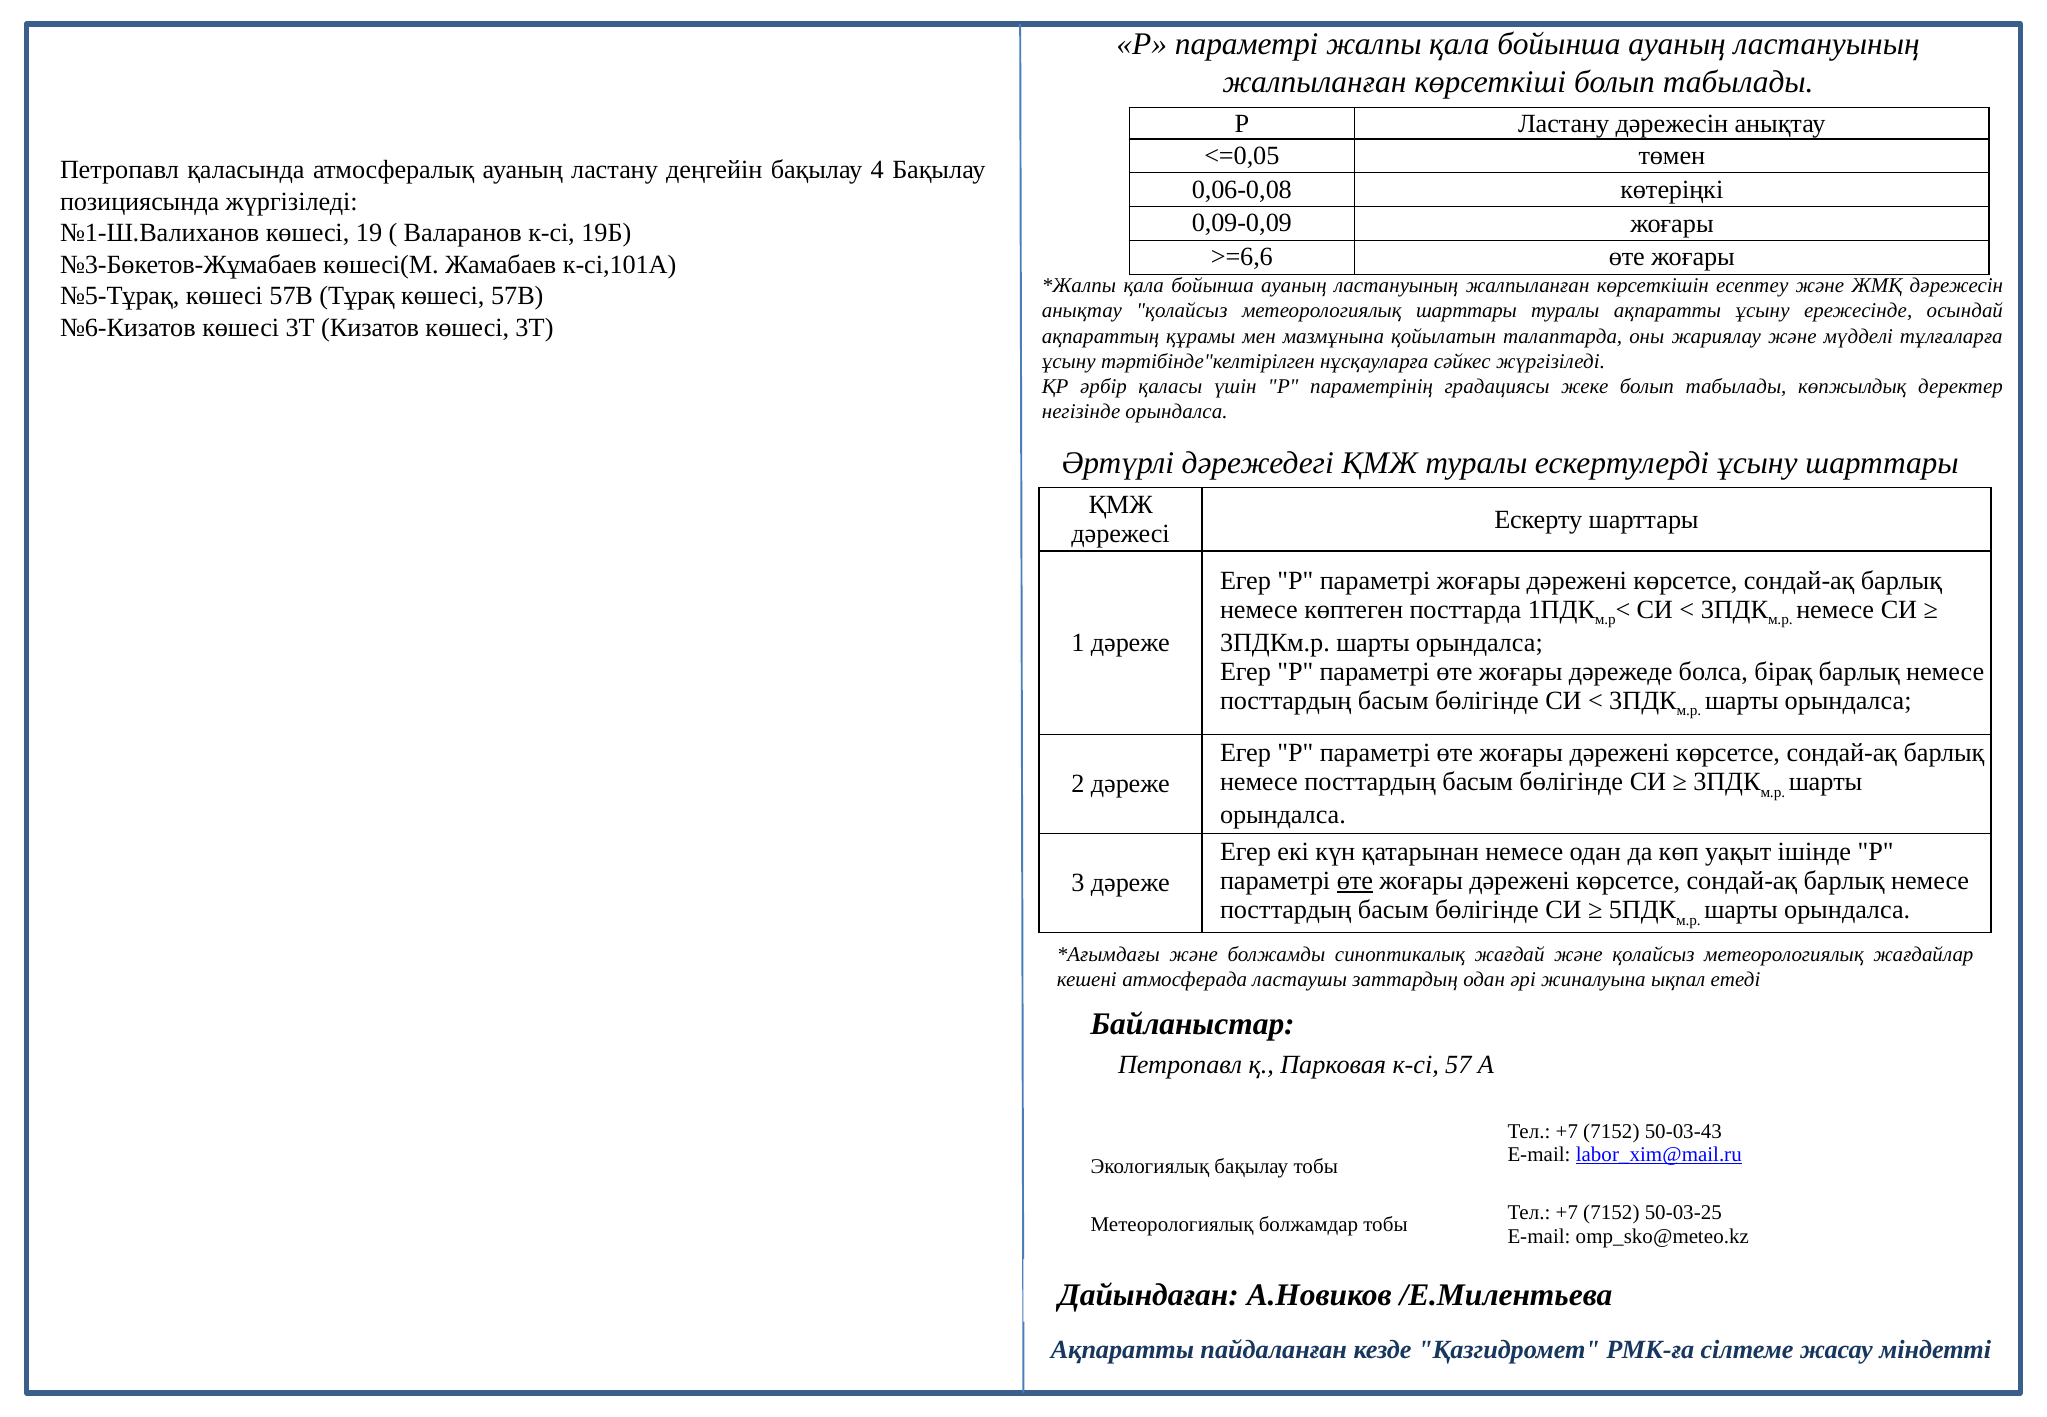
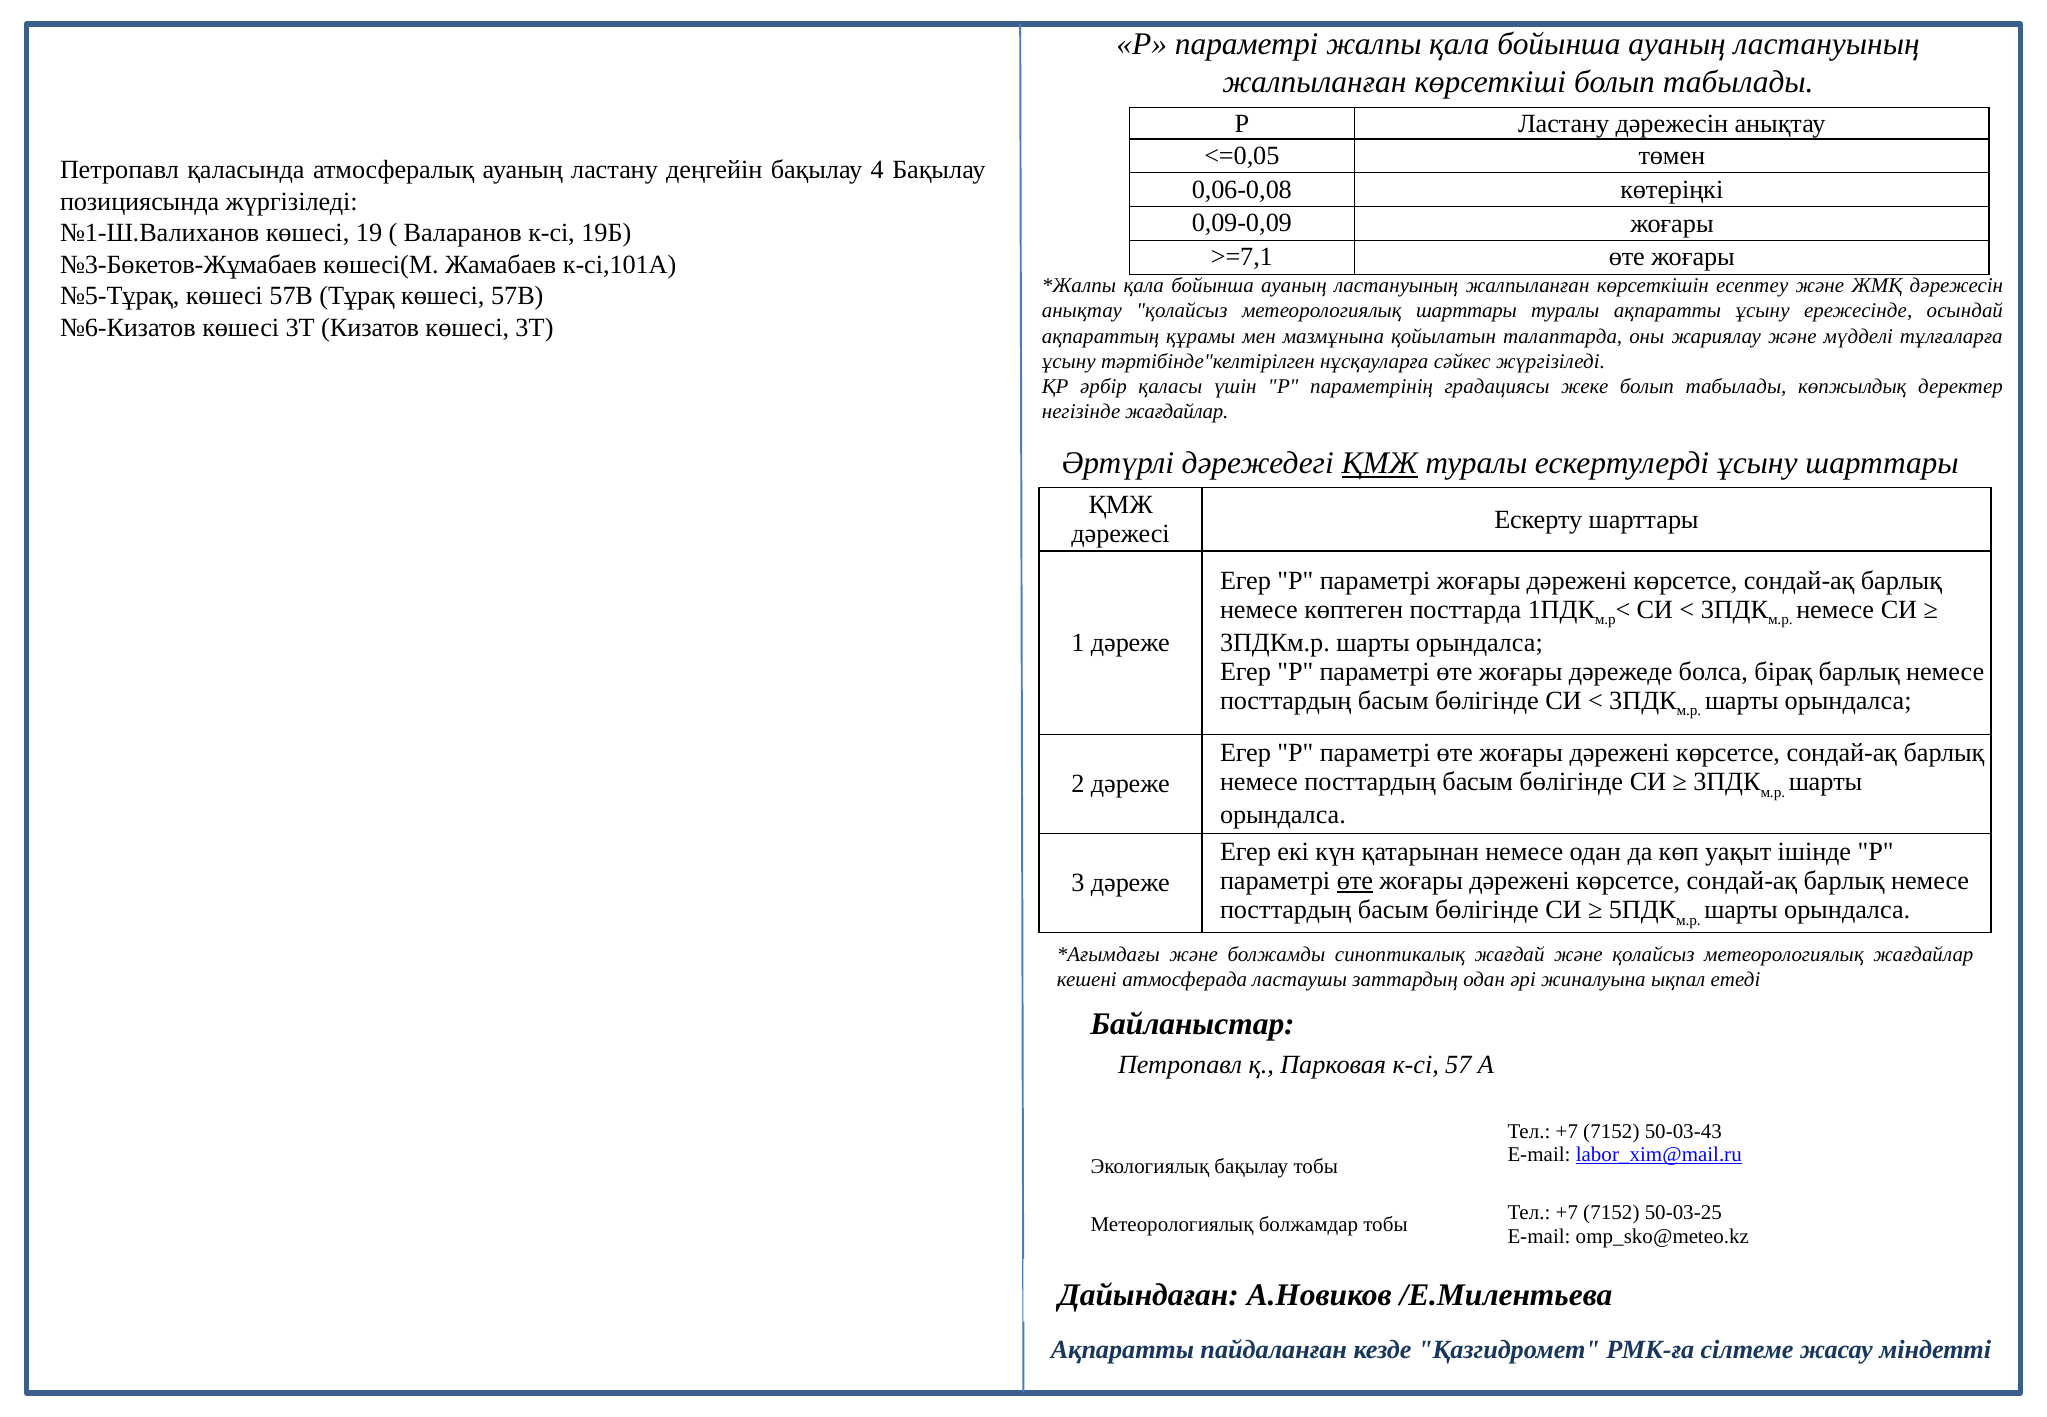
>=6,6: >=6,6 -> >=7,1 (1242, 257)
негізінде орындалса: орындалса -> жағдайлар (1177, 412)
ҚМЖ underline: none -> present (1380, 463)
